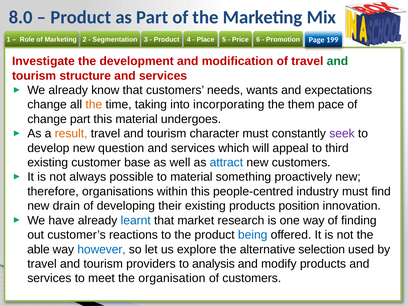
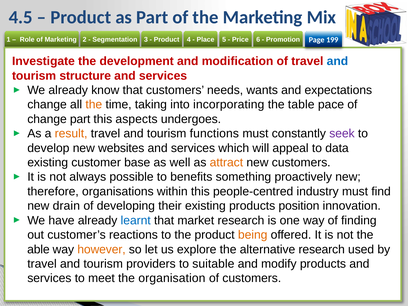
8.0: 8.0 -> 4.5 (21, 17)
and colour: green -> blue (337, 61)
them: them -> table (301, 105)
this material: material -> aspects (137, 119)
character: character -> functions (214, 134)
question: question -> websites (121, 148)
third: third -> data (337, 148)
attract colour: blue -> orange (226, 163)
to material: material -> benefits (191, 177)
being colour: blue -> orange (253, 235)
however colour: blue -> orange (102, 249)
alternative selection: selection -> research (322, 249)
analysis: analysis -> suitable (213, 264)
